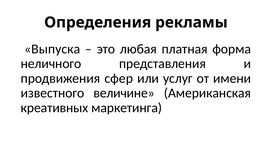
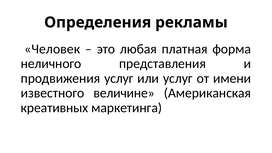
Выпуска: Выпуска -> Человек (52, 49)
продвижения сфер: сфер -> услуг (119, 78)
